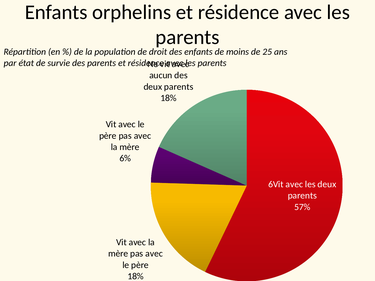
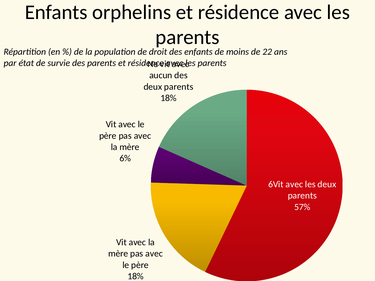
25: 25 -> 22 (267, 52)
